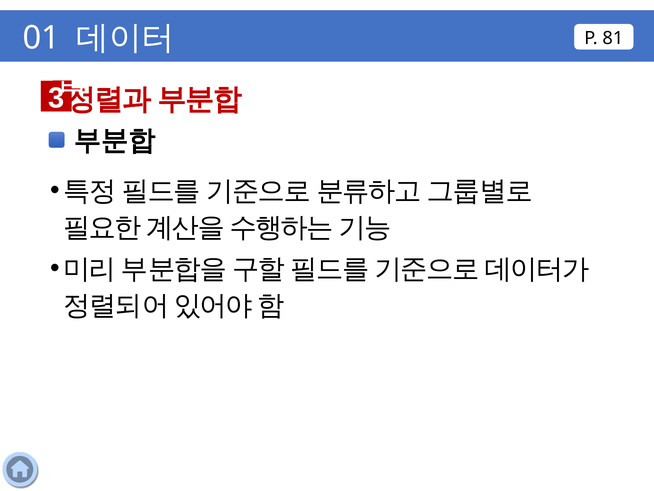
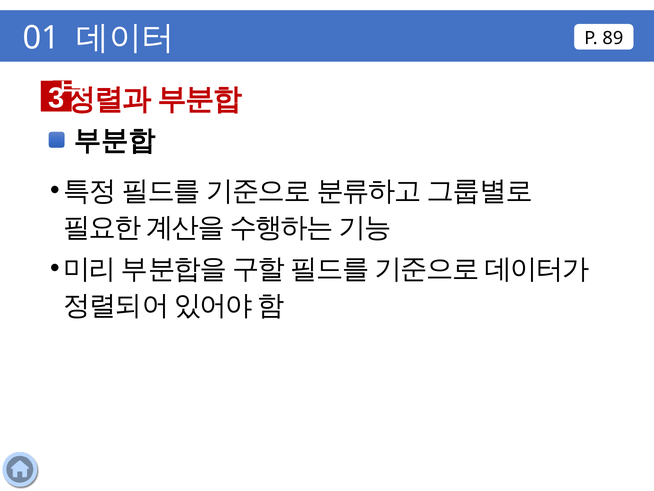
81: 81 -> 89 (613, 38)
